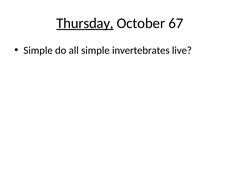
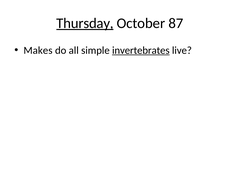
67: 67 -> 87 (176, 23)
Simple: Simple -> Makes (38, 50)
invertebrates underline: none -> present (141, 50)
